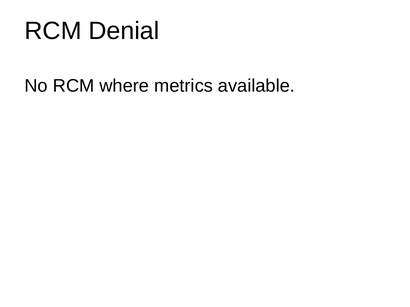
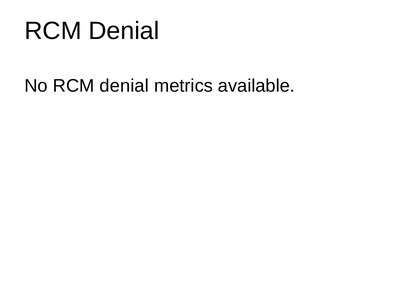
No RCM where: where -> denial (124, 86)
